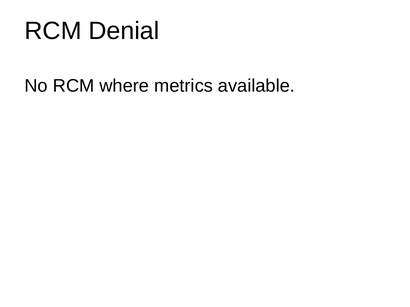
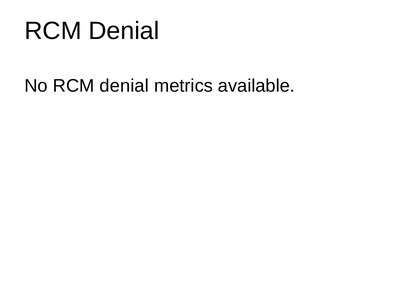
No RCM where: where -> denial (124, 86)
